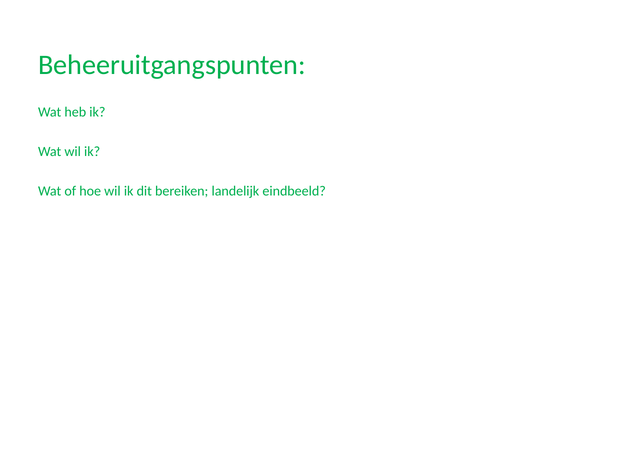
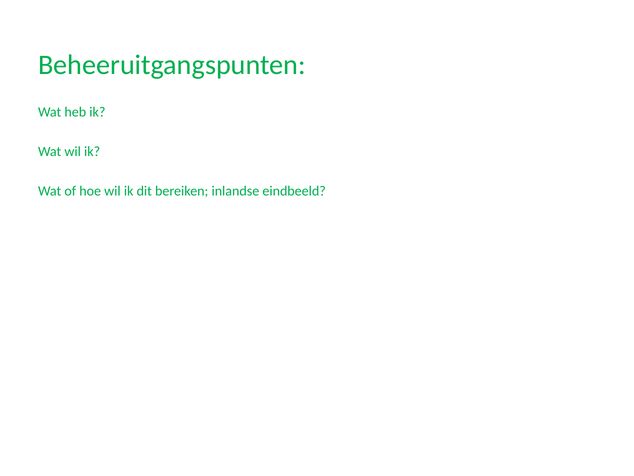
landelijk: landelijk -> inlandse (235, 191)
